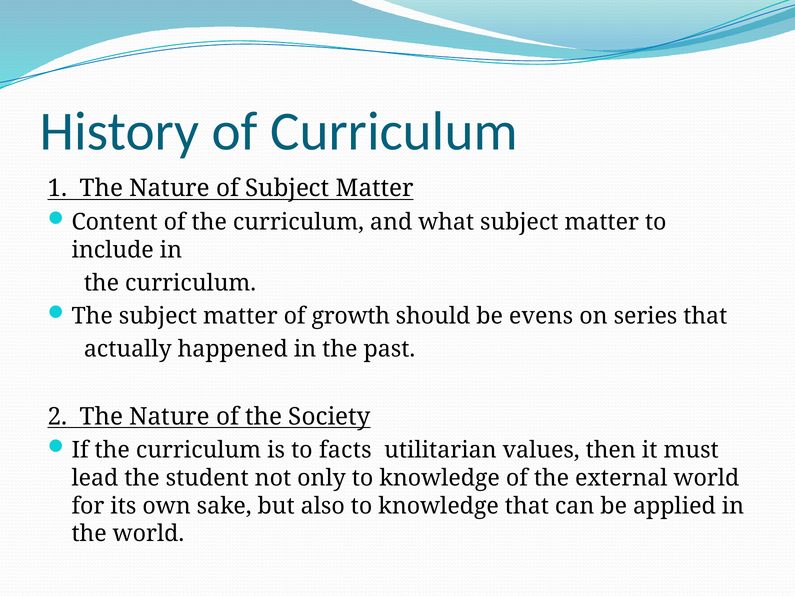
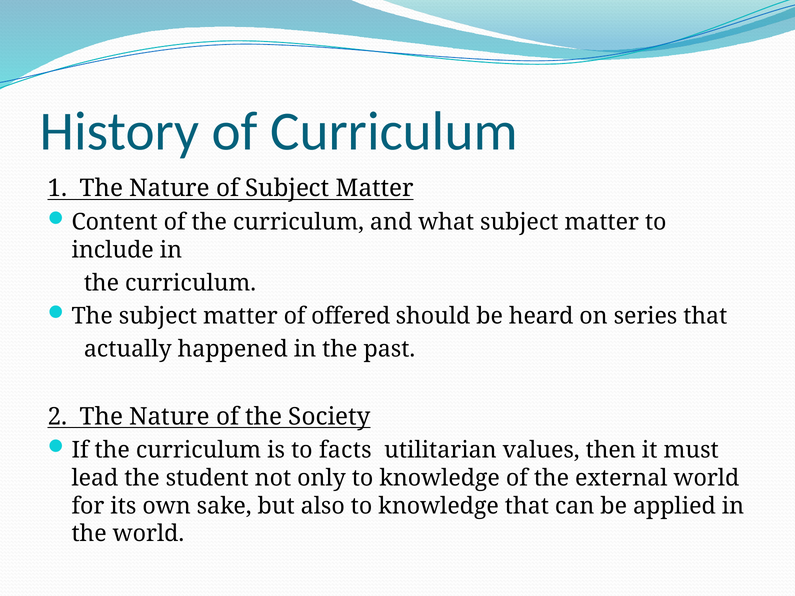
growth: growth -> offered (351, 316)
evens: evens -> heard (541, 316)
